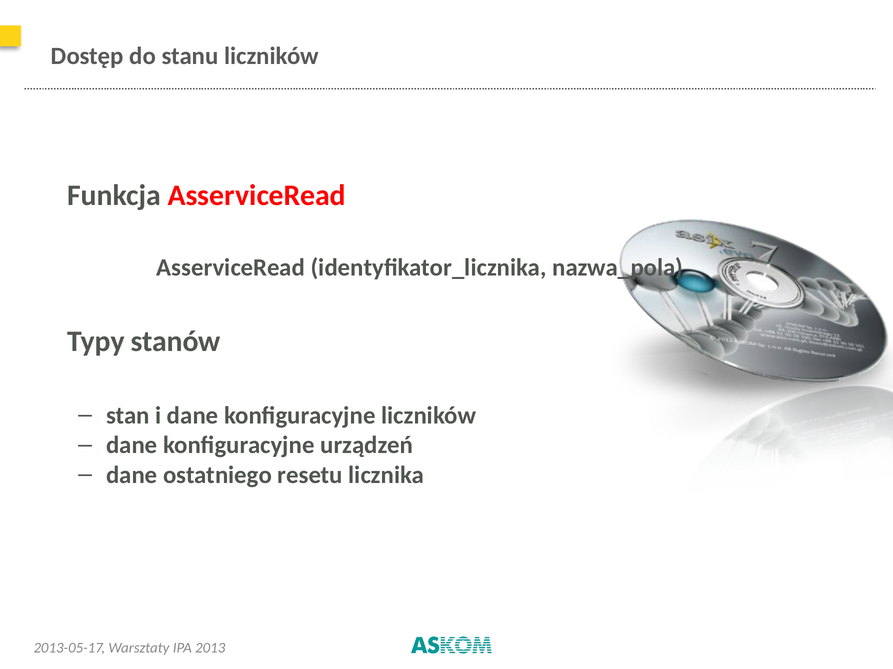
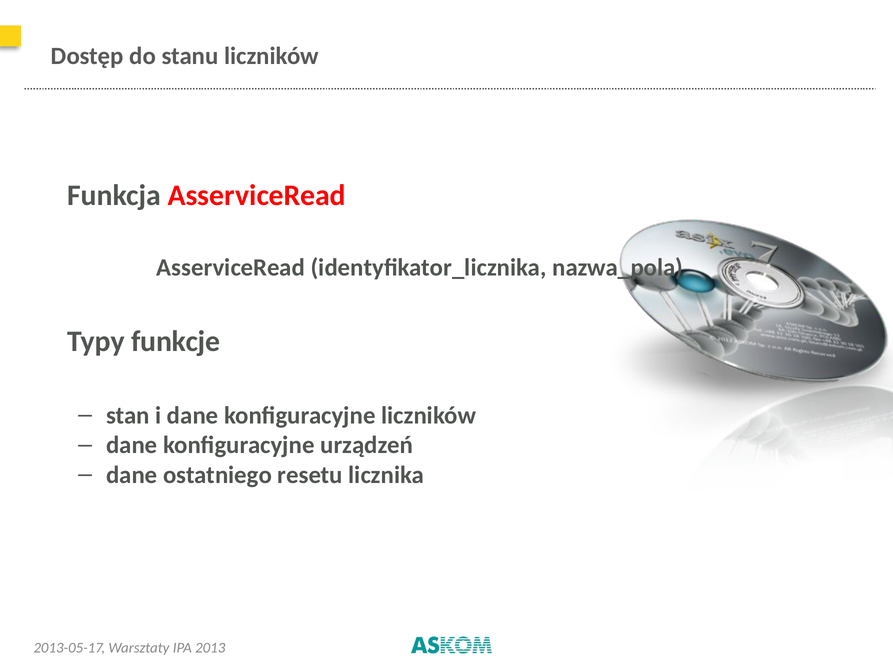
stanów: stanów -> funkcje (176, 342)
